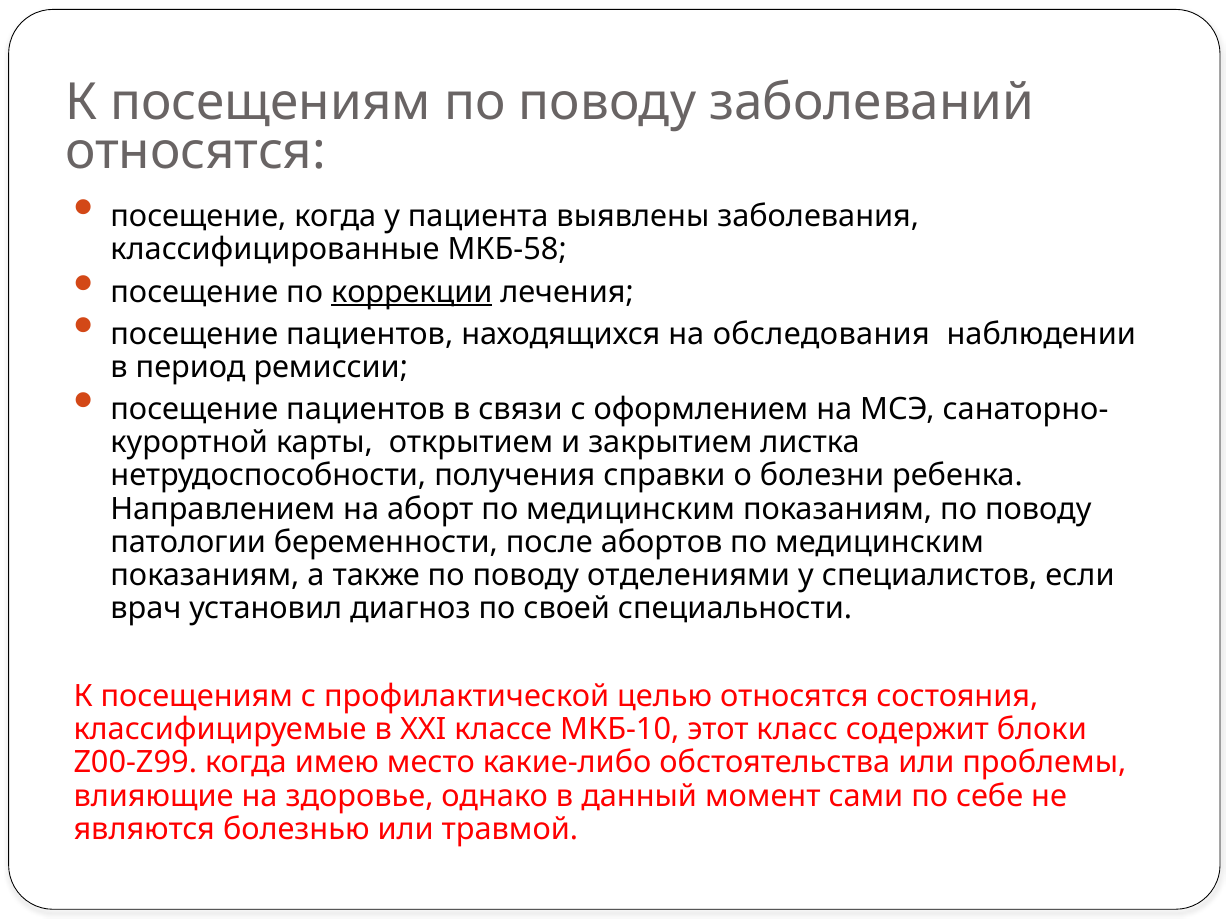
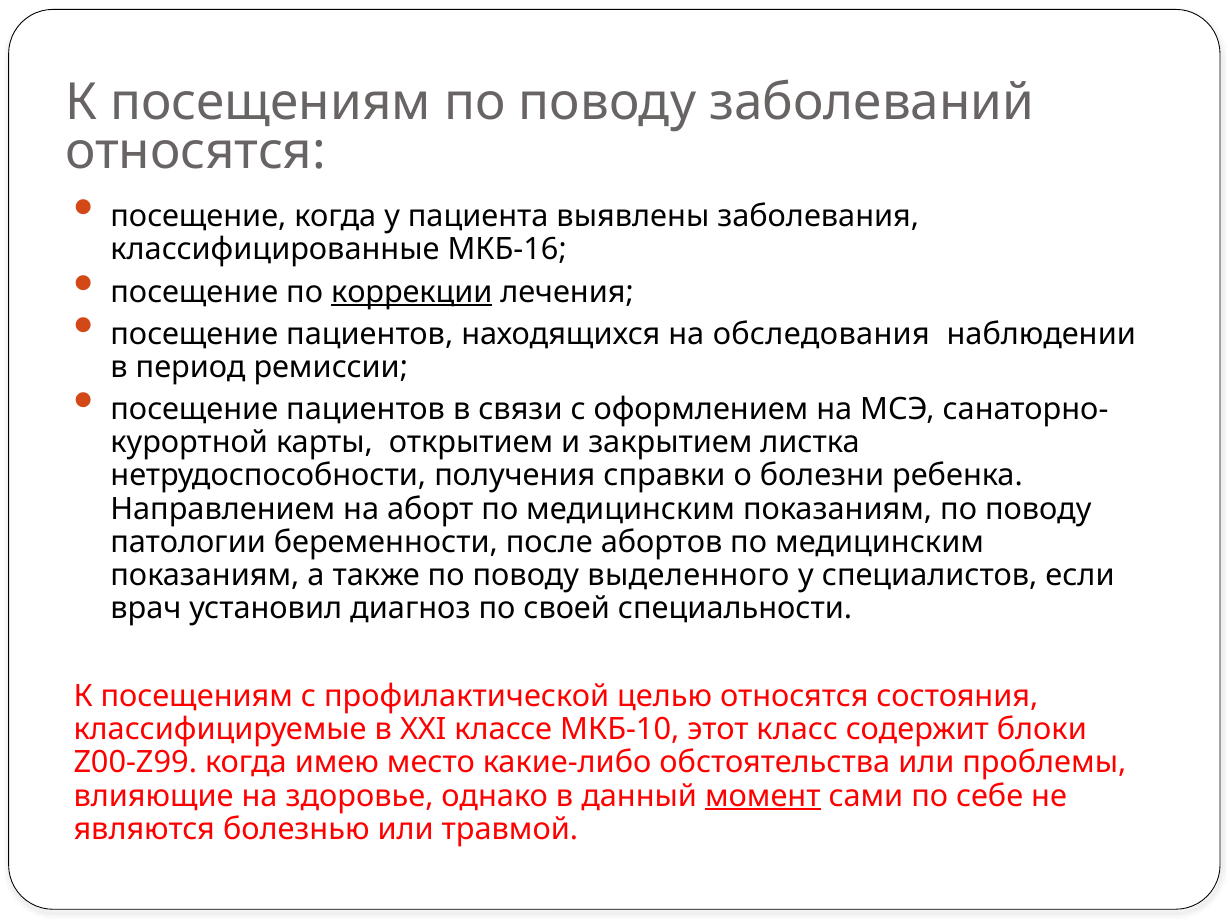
МКБ-58: МКБ-58 -> МКБ-16 (507, 250)
отделениями: отделениями -> выделенного (688, 575)
момент underline: none -> present (763, 796)
